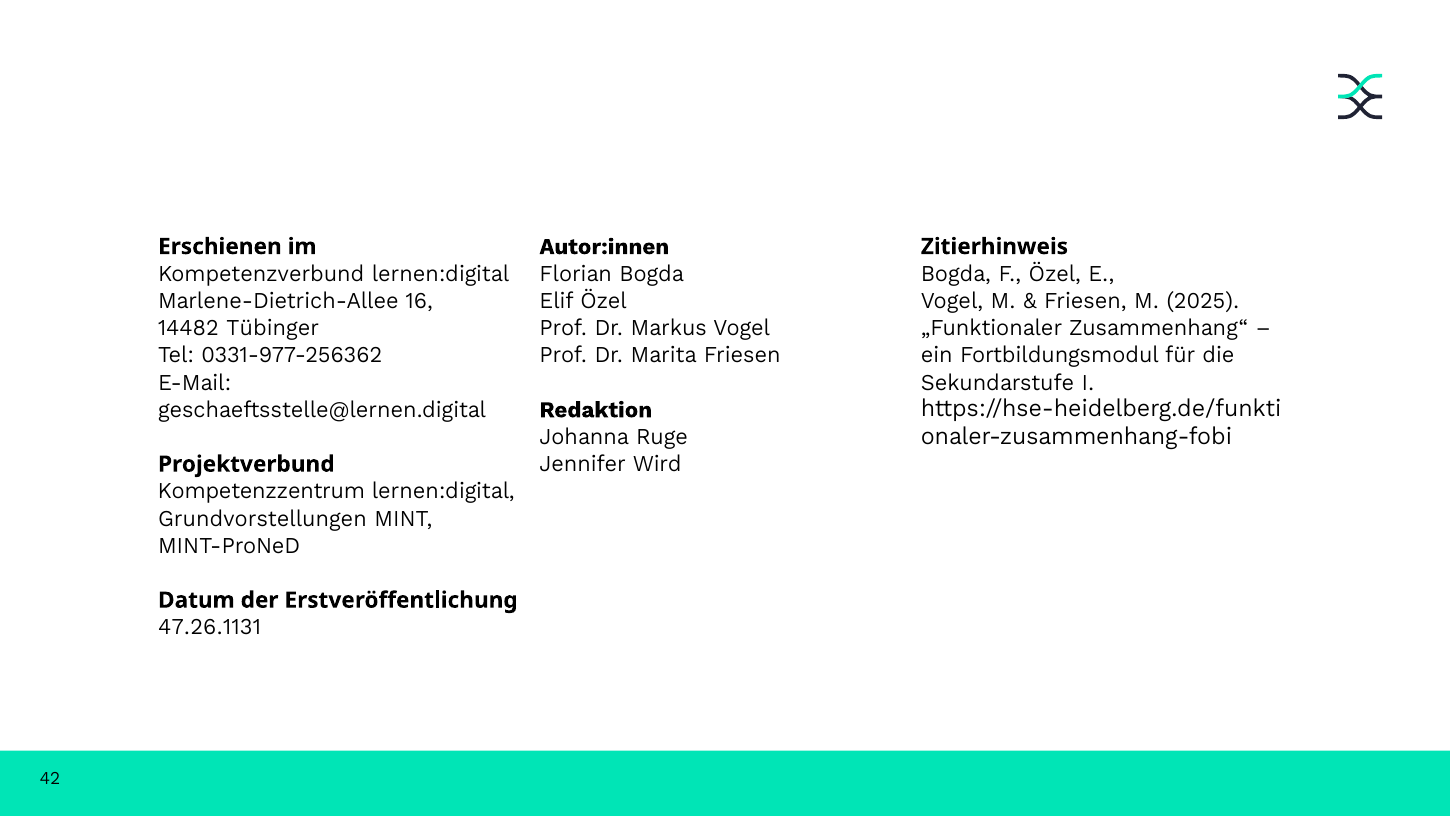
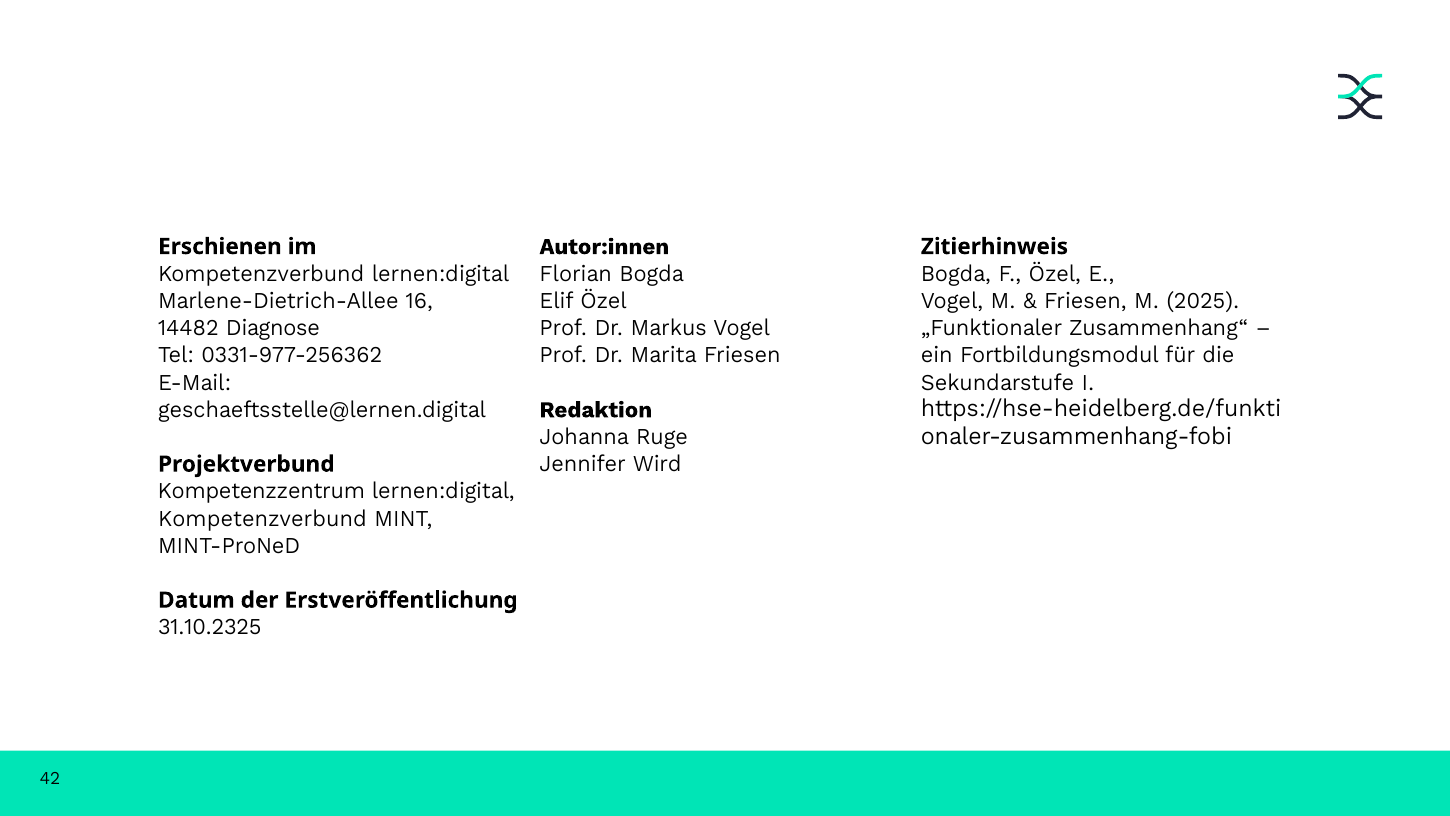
Tübinger: Tübinger -> Diagnose (273, 328)
Grundvorstellungen: Grundvorstellungen -> Kompetenzverbund (262, 518)
47.26.1131: 47.26.1131 -> 31.10.2325 (210, 627)
